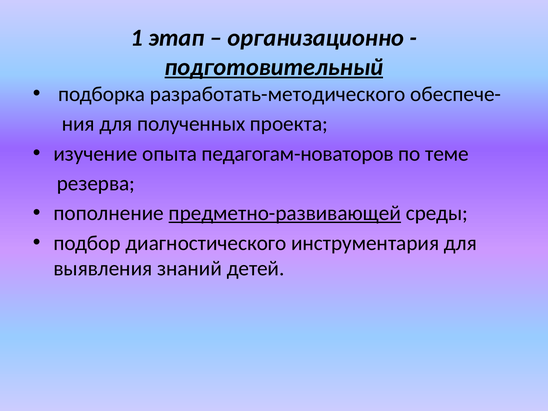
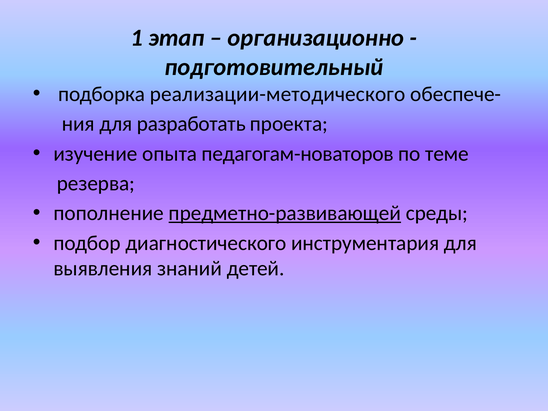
подготовительный underline: present -> none (274, 67)
разработать-методического: разработать-методического -> реализации-методического (278, 94)
полученных: полученных -> разработать (191, 124)
